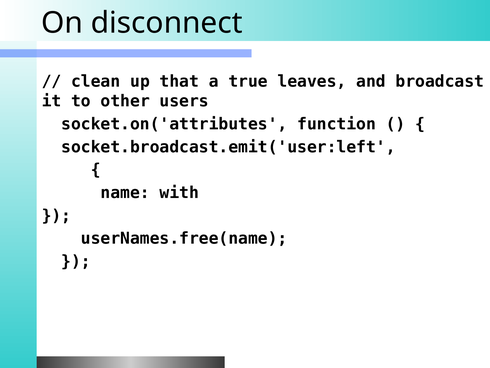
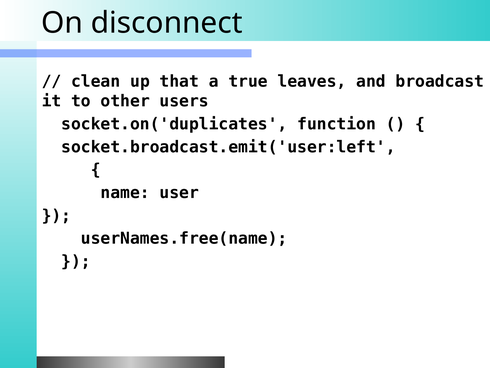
socket.on('attributes: socket.on('attributes -> socket.on('duplicates (174, 124)
with: with -> user (179, 193)
